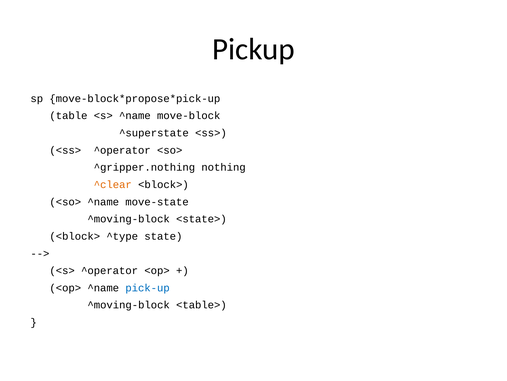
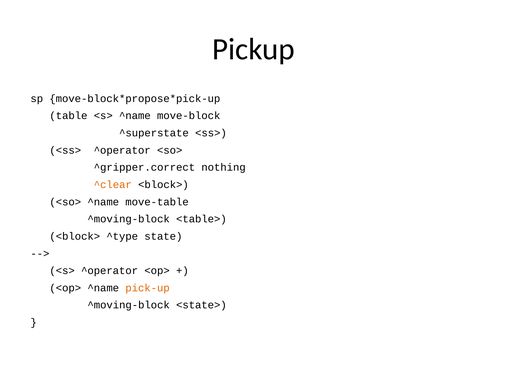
^gripper.nothing: ^gripper.nothing -> ^gripper.correct (144, 167)
move-state: move-state -> move-table (157, 201)
<state>: <state> -> <table> (201, 219)
pick-up colour: blue -> orange (148, 287)
<table>: <table> -> <state> (201, 305)
